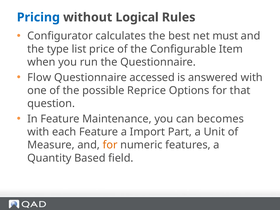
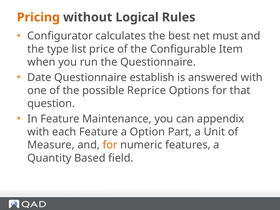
Pricing colour: blue -> orange (38, 17)
Flow: Flow -> Date (39, 77)
accessed: accessed -> establish (152, 77)
becomes: becomes -> appendix (221, 119)
Import: Import -> Option (147, 132)
